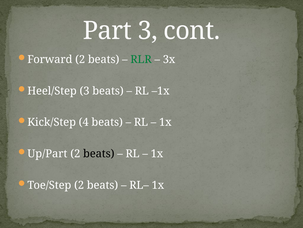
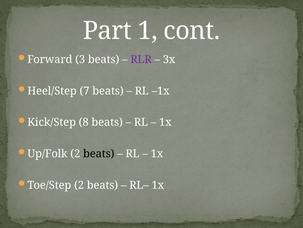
Part 3: 3 -> 1 (148, 31)
Forward 2: 2 -> 3 (80, 59)
RLR colour: green -> purple (141, 59)
Heel/Step 3: 3 -> 7 (85, 91)
4: 4 -> 8 (84, 122)
Up/Part: Up/Part -> Up/Folk (47, 153)
